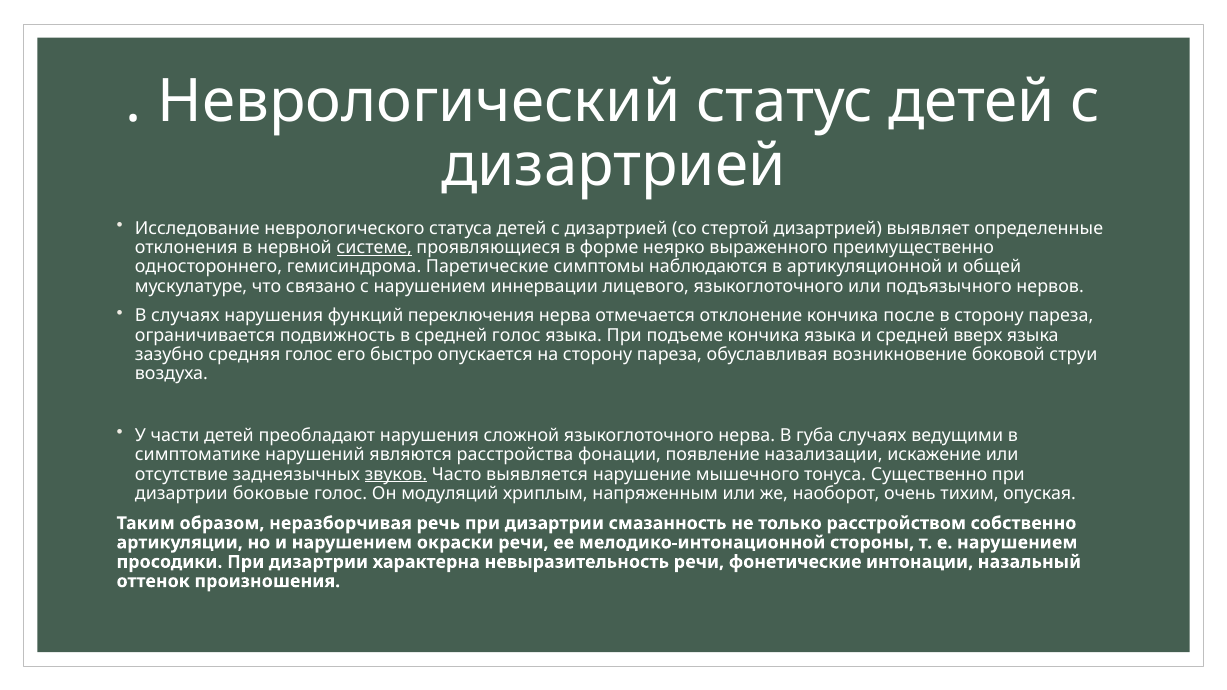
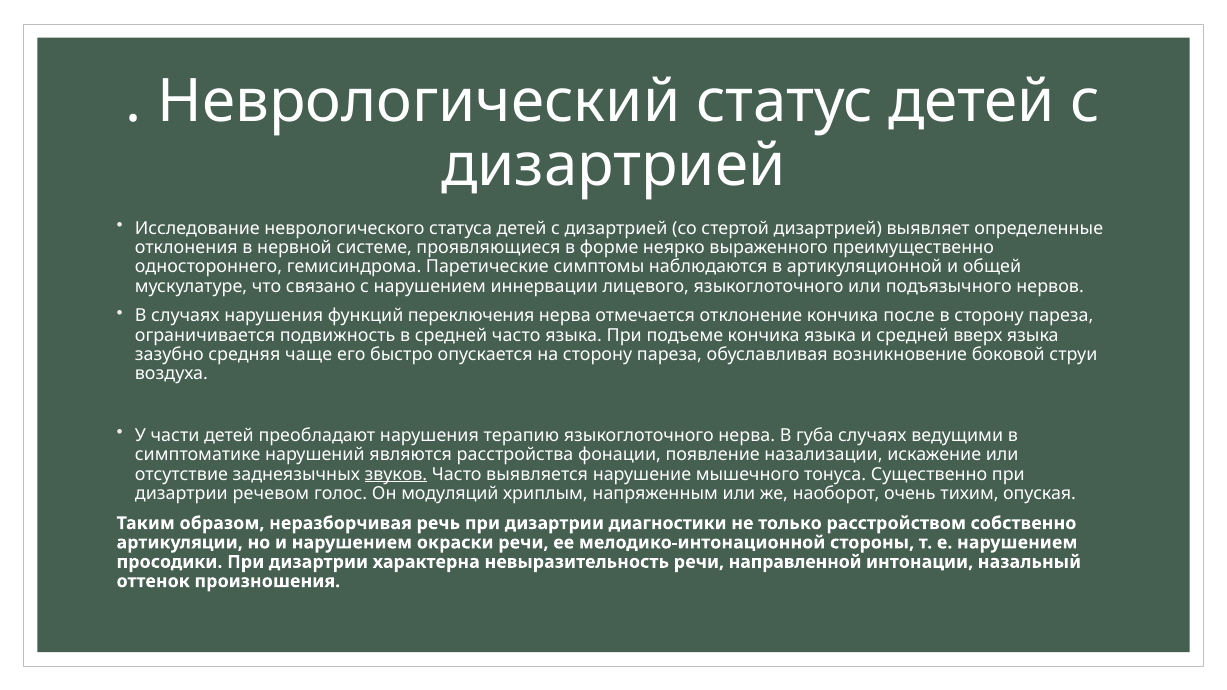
системе underline: present -> none (374, 248)
средней голос: голос -> часто (516, 335)
средняя голос: голос -> чаще (309, 355)
сложной: сложной -> терапию (521, 436)
боковые: боковые -> речевом (271, 494)
смазанность: смазанность -> диагностики (668, 523)
фонетические: фонетические -> направленной (795, 562)
